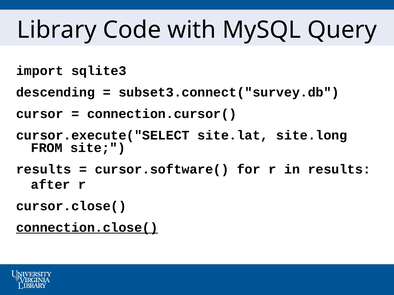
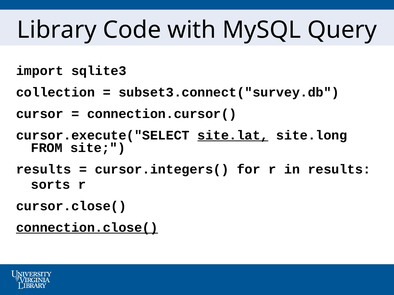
descending: descending -> collection (56, 92)
site.lat underline: none -> present (233, 135)
cursor.software(: cursor.software( -> cursor.integers( (162, 170)
after: after -> sorts (51, 185)
